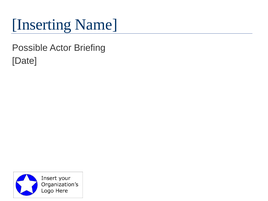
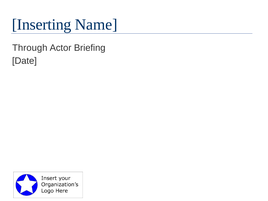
Possible: Possible -> Through (30, 48)
